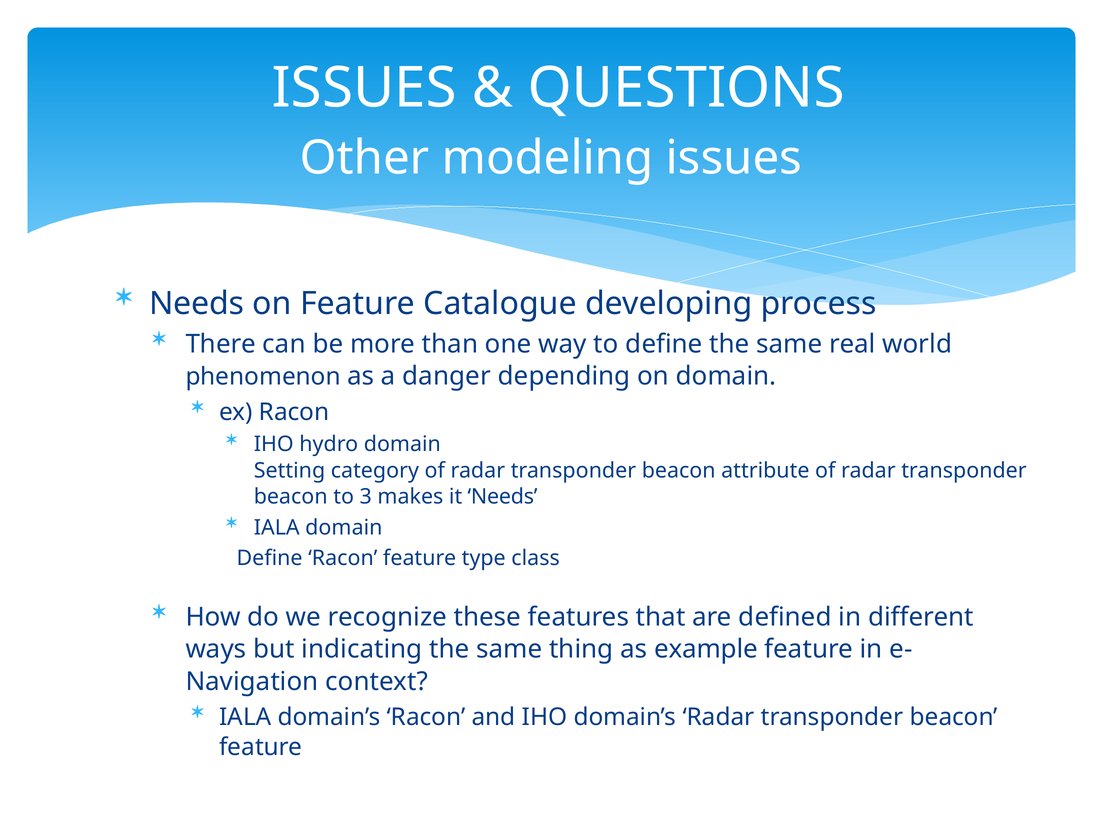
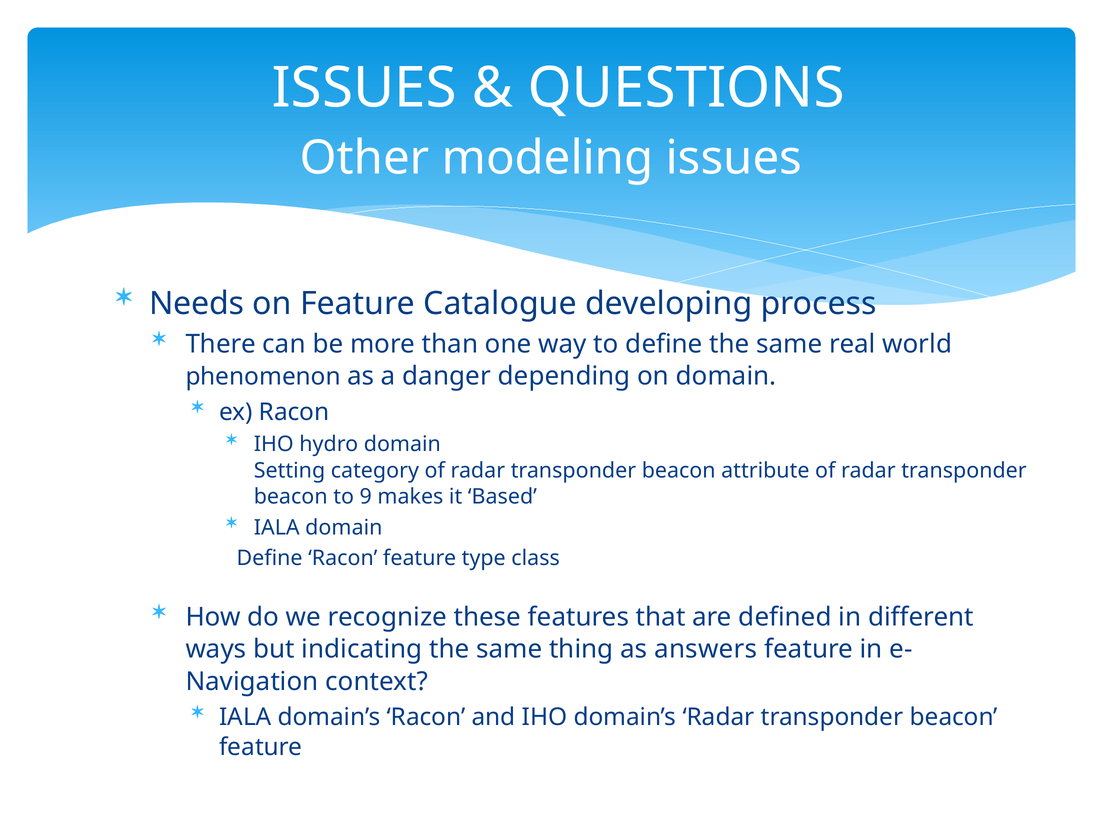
3: 3 -> 9 (366, 497)
it Needs: Needs -> Based (502, 497)
example: example -> answers (706, 649)
